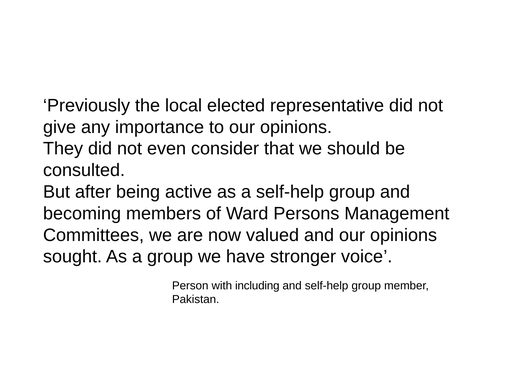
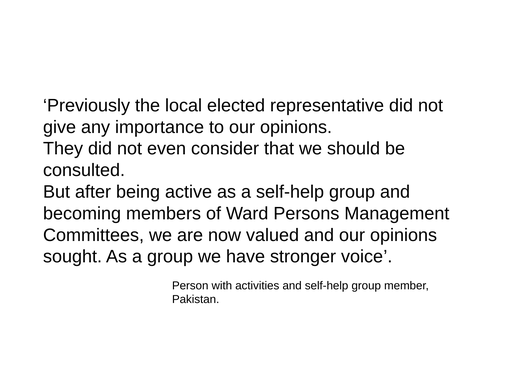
including: including -> activities (257, 286)
